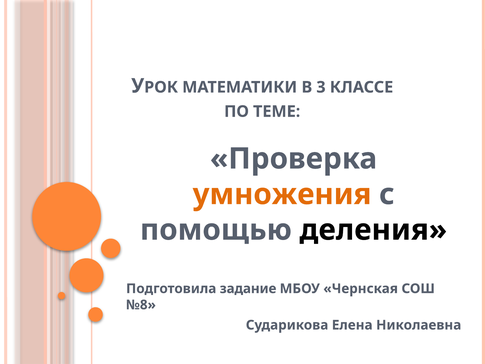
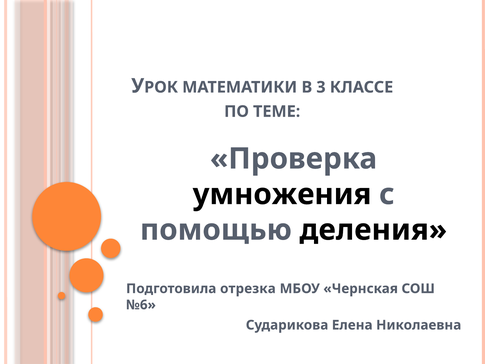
умножения colour: orange -> black (282, 194)
задание: задание -> отрезка (248, 288)
№8: №8 -> №6 (141, 305)
